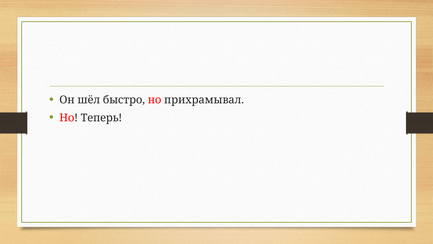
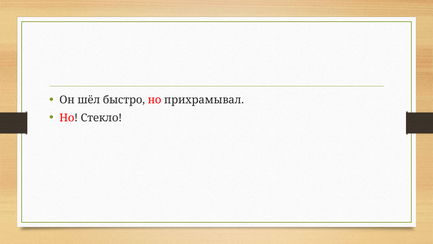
Теперь: Теперь -> Стекло (101, 118)
